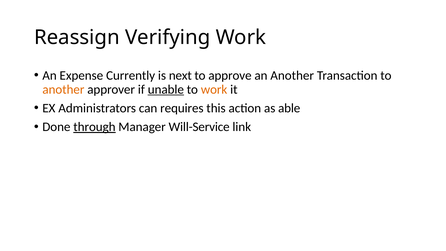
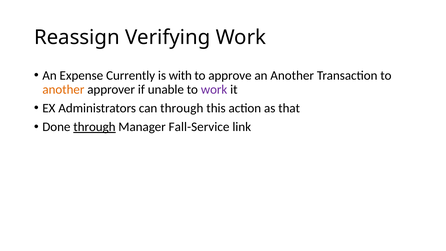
next: next -> with (180, 75)
unable underline: present -> none (166, 89)
work colour: orange -> purple (214, 89)
can requires: requires -> through (182, 108)
able: able -> that (289, 108)
Will-Service: Will-Service -> Fall-Service (199, 127)
